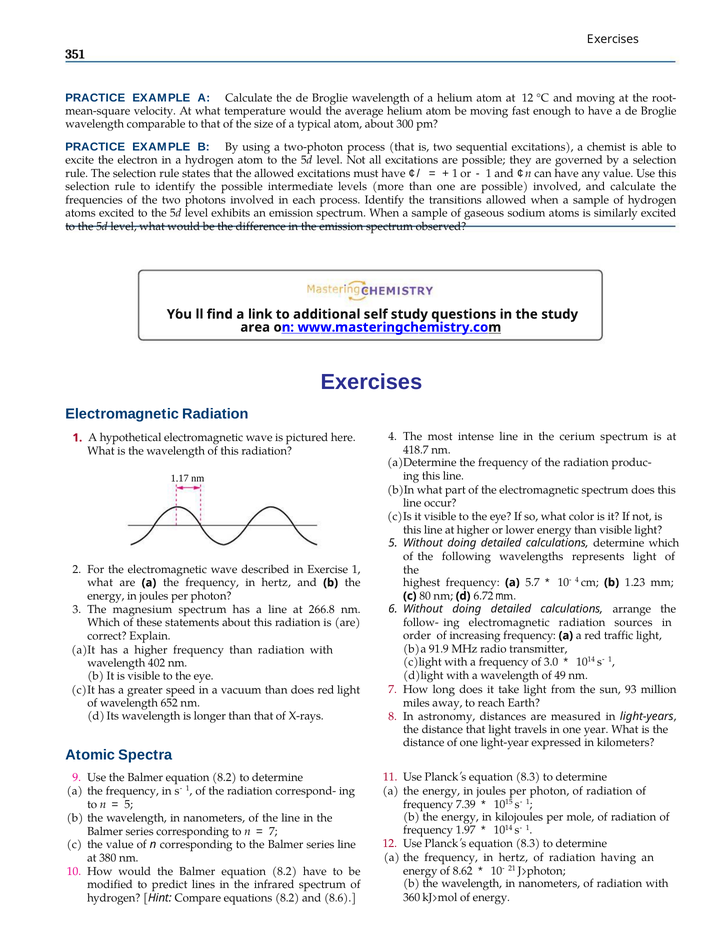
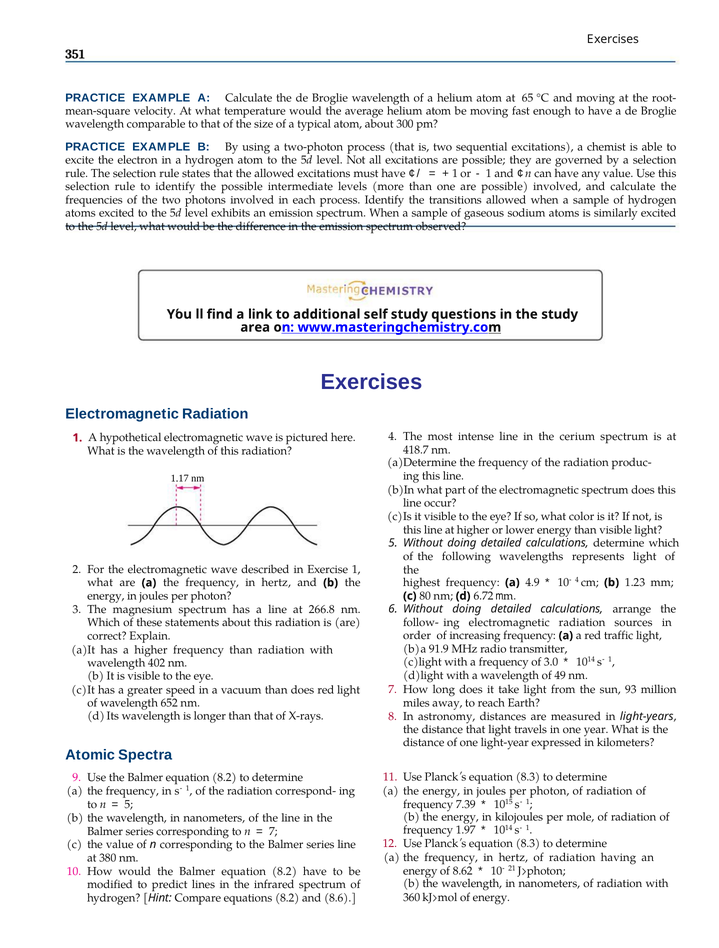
at 12: 12 -> 65 (528, 98)
5.7: 5.7 -> 4.9 (533, 582)
